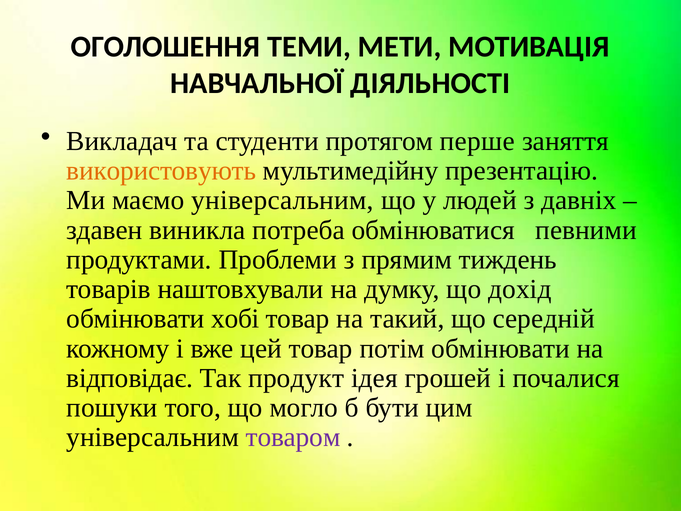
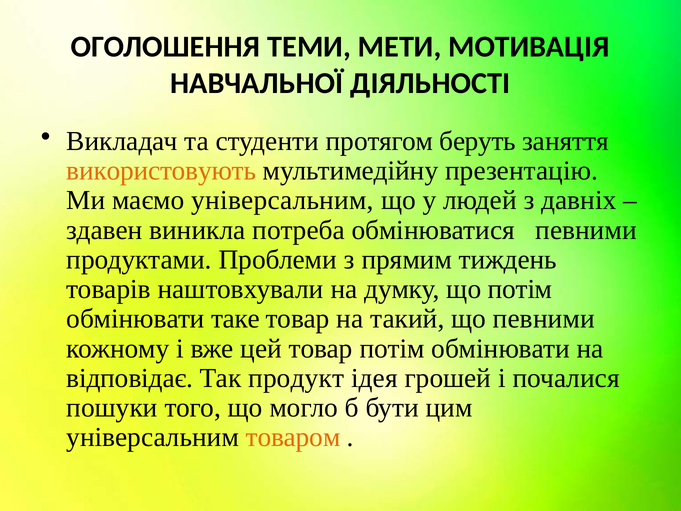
перше: перше -> беруть (478, 141)
що дохід: дохід -> потім (520, 289)
хобі: хобі -> таке (235, 319)
що середній: середній -> певними (544, 319)
товаром colour: purple -> orange (293, 437)
